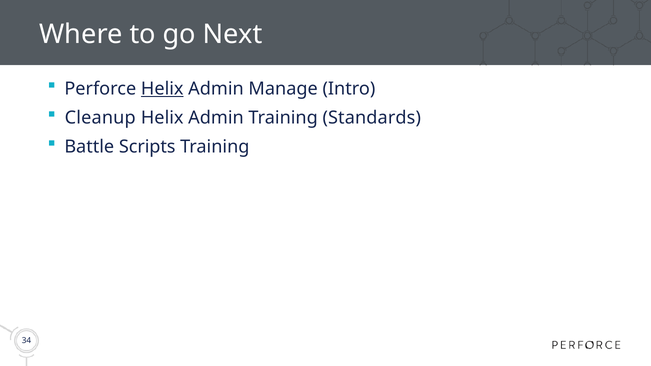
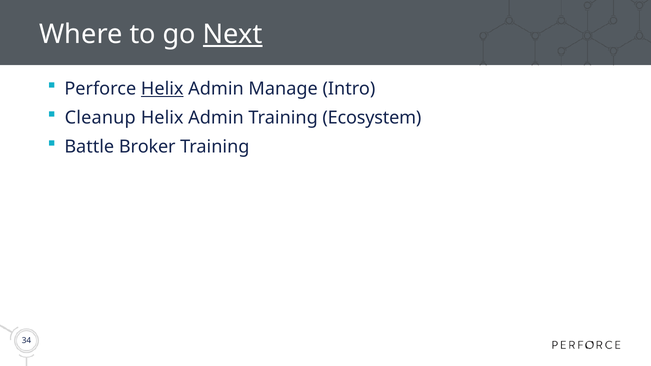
Next underline: none -> present (233, 34)
Standards: Standards -> Ecosystem (372, 118)
Scripts: Scripts -> Broker (147, 147)
